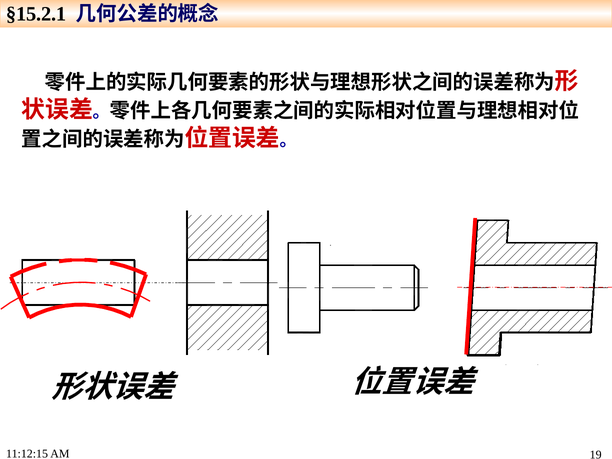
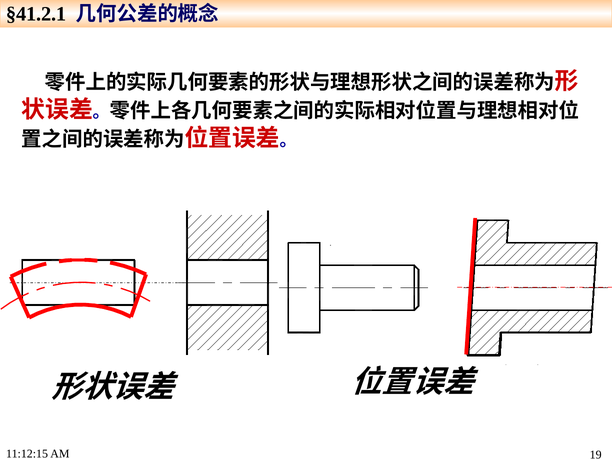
§15.2.1: §15.2.1 -> §41.2.1 (36, 14)
